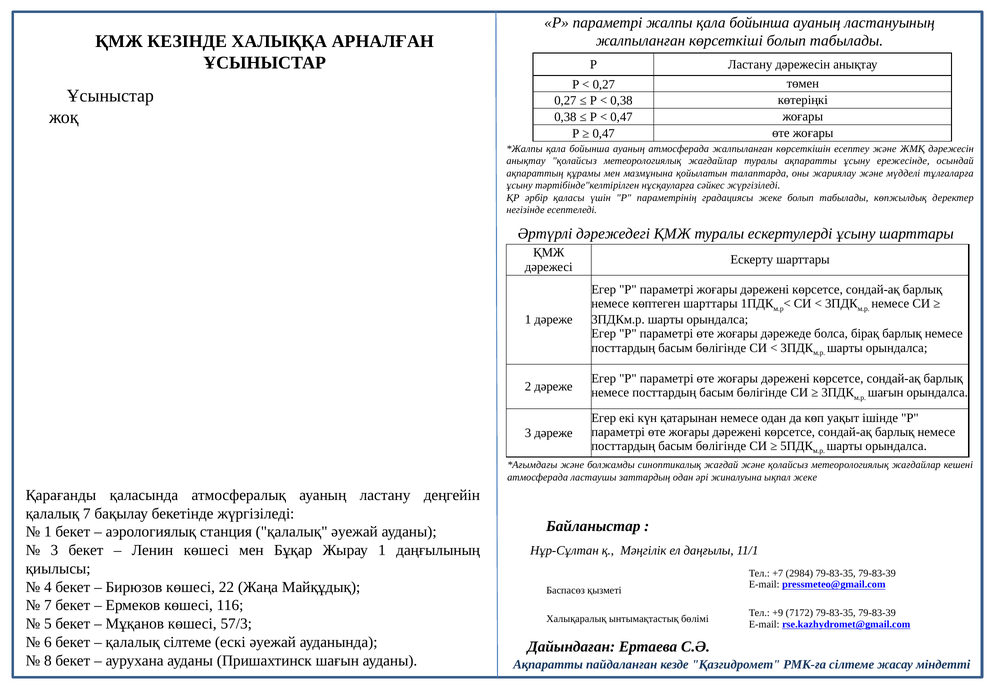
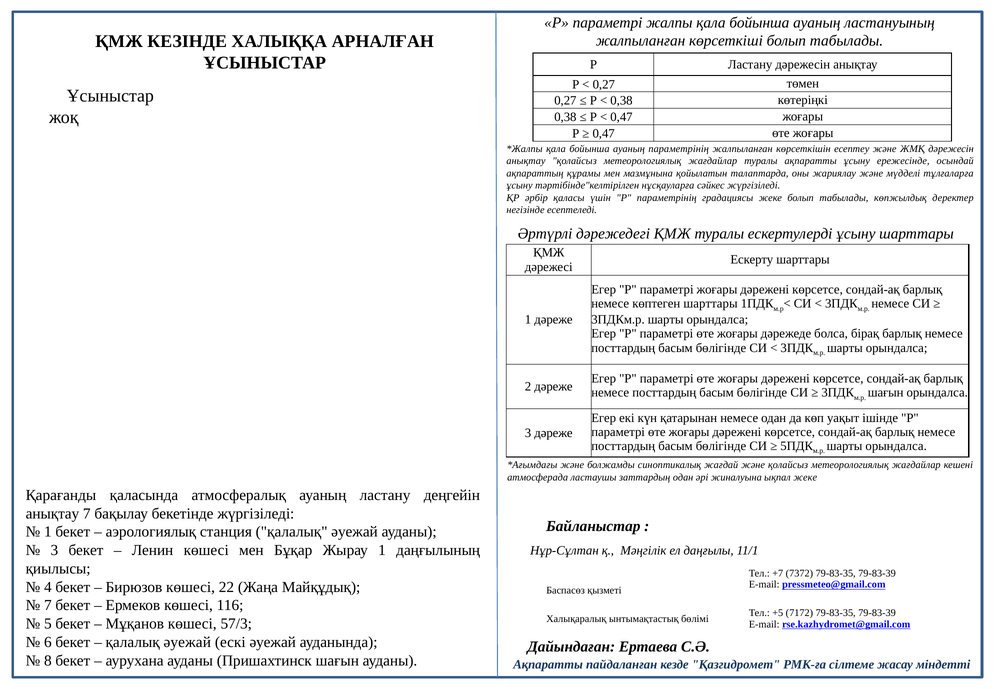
ауаның атмосферада: атмосферада -> параметрінің (679, 149)
қалалық: қалалық -> анықтау (52, 513)
2984: 2984 -> 7372 (799, 573)
+9: +9 -> +5 (778, 613)
сілтеме: сілтеме -> әуежай (187, 642)
